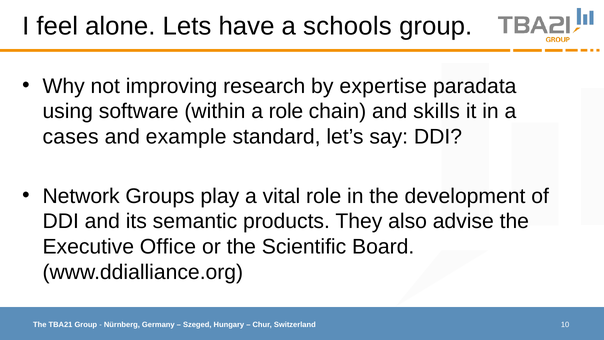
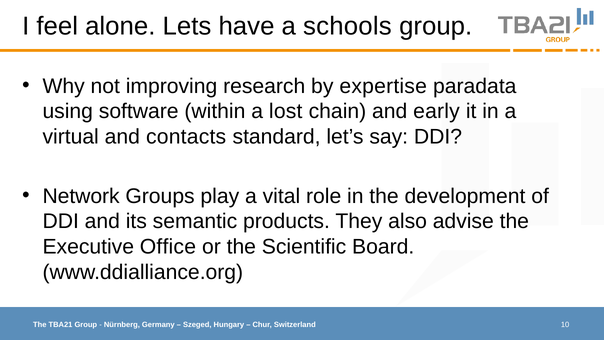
a role: role -> lost (286, 111)
skills: skills -> early (436, 111)
cases: cases -> virtual (71, 137)
example: example -> contacts (186, 137)
